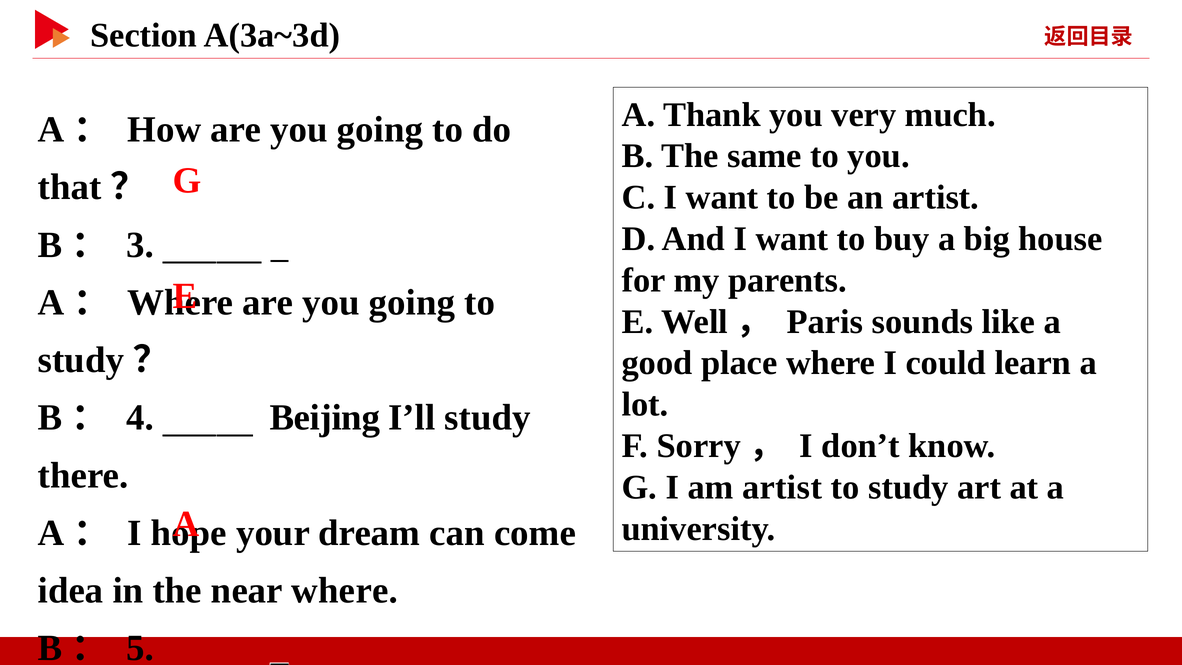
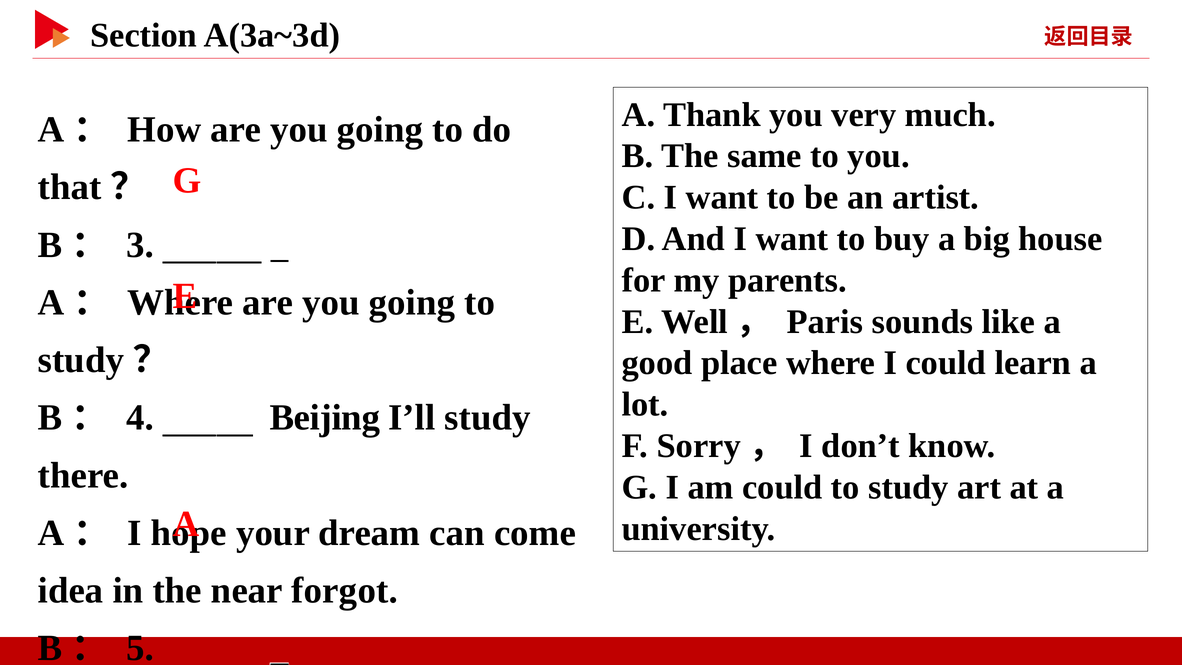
am artist: artist -> could (782, 487)
near where: where -> forgot (345, 591)
